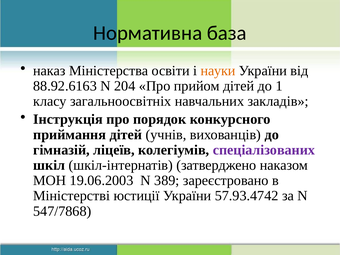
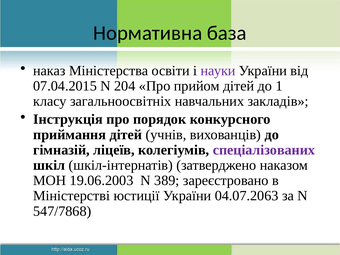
науки colour: orange -> purple (218, 71)
88.92.6163: 88.92.6163 -> 07.04.2015 (65, 86)
57.93.4742: 57.93.4742 -> 04.07.2063 (247, 196)
